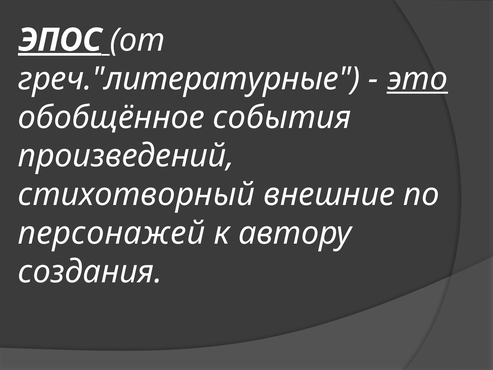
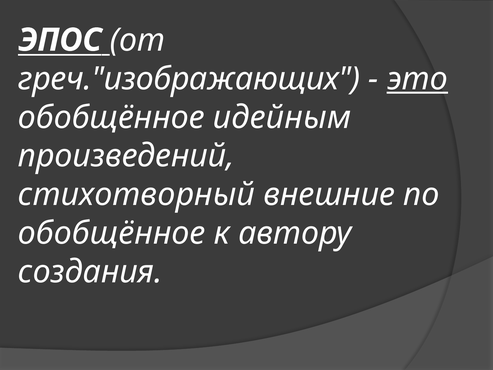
ЭПОС underline: present -> none (60, 40)
греч."литературные: греч."литературные -> греч."изображающих (189, 79)
события: события -> идейным (282, 117)
персонажей: персонажей -> обобщённое (112, 233)
